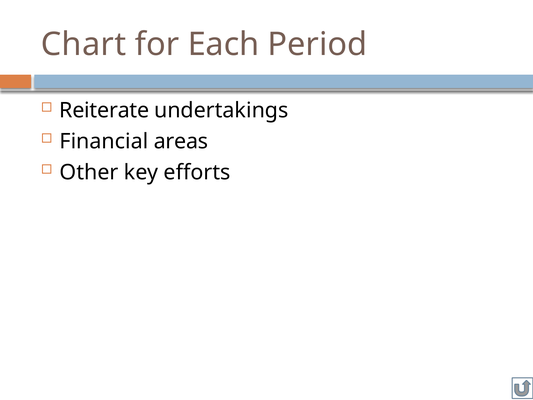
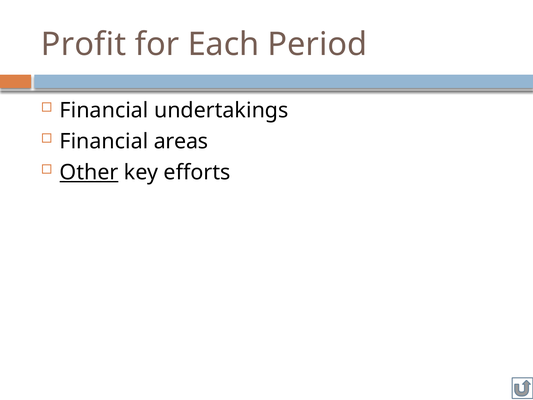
Chart: Chart -> Profit (83, 44)
Reiterate: Reiterate -> Financial (104, 110)
Other underline: none -> present (89, 172)
